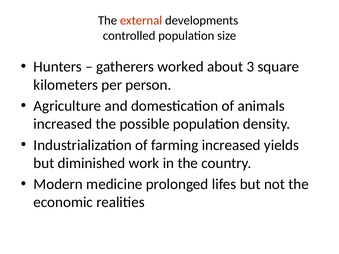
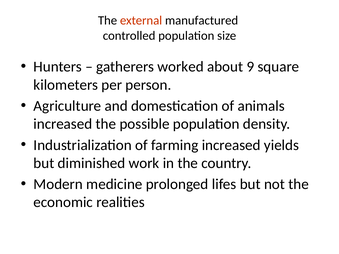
developments: developments -> manufactured (202, 21)
3: 3 -> 9 (250, 67)
